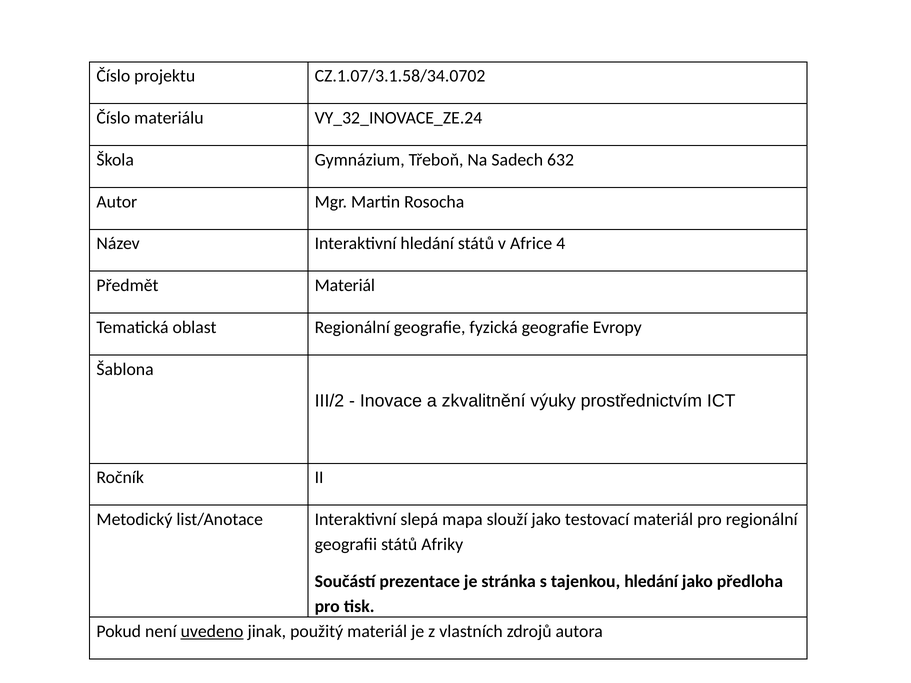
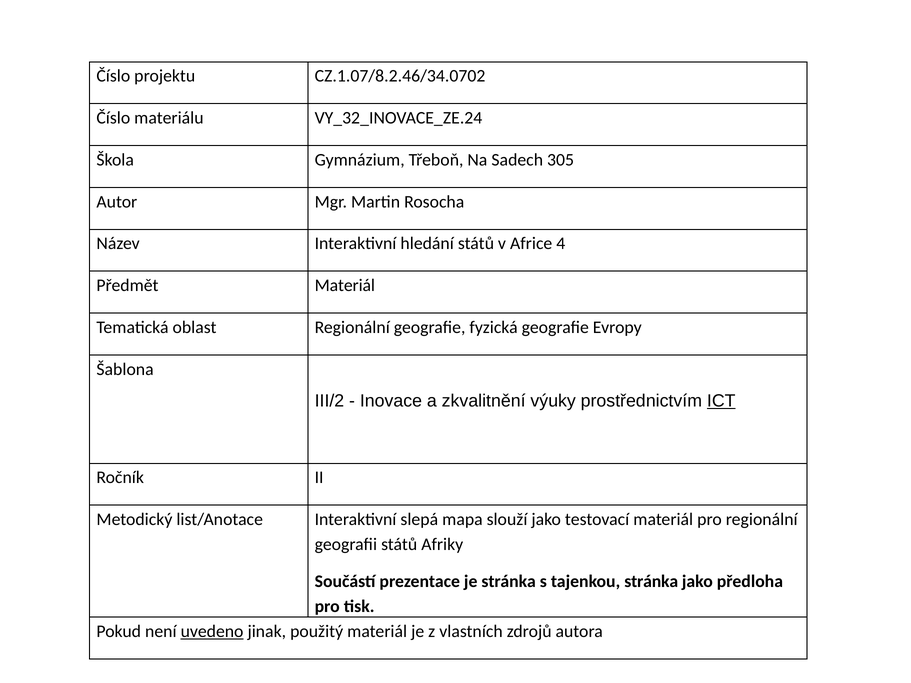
CZ.1.07/3.1.58/34.0702: CZ.1.07/3.1.58/34.0702 -> CZ.1.07/8.2.46/34.0702 (400, 76)
632: 632 -> 305 (561, 160)
ICT underline: none -> present (721, 401)
tajenkou hledání: hledání -> stránka (651, 582)
